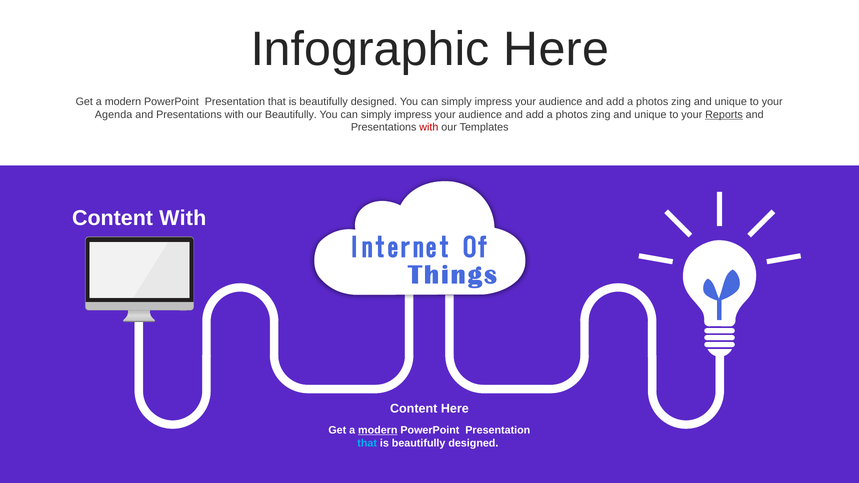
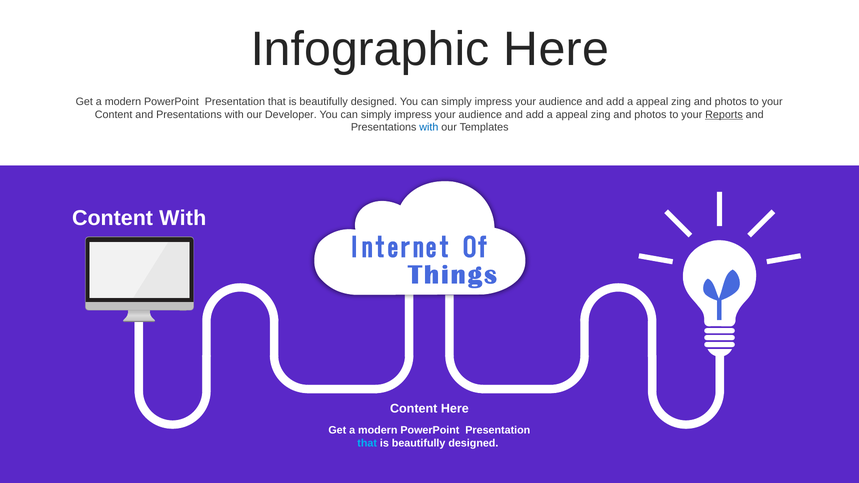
photos: photos -> appeal (652, 102)
unique: unique -> photos (731, 102)
Agenda: Agenda -> Content (114, 115)
our Beautifully: Beautifully -> Developer (291, 115)
photos: photos -> appeal (572, 115)
unique: unique -> photos (650, 115)
with colour: red -> blue (429, 127)
modern underline: present -> none (378, 430)
